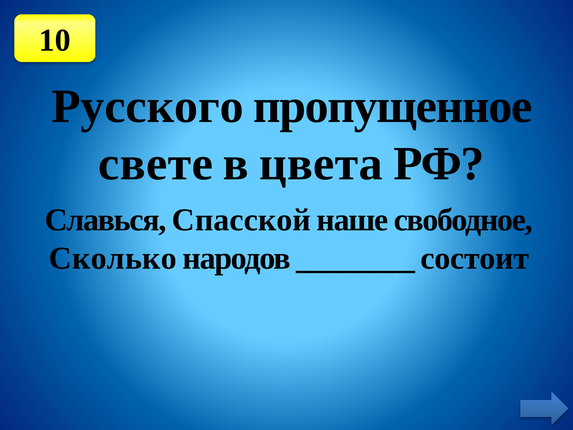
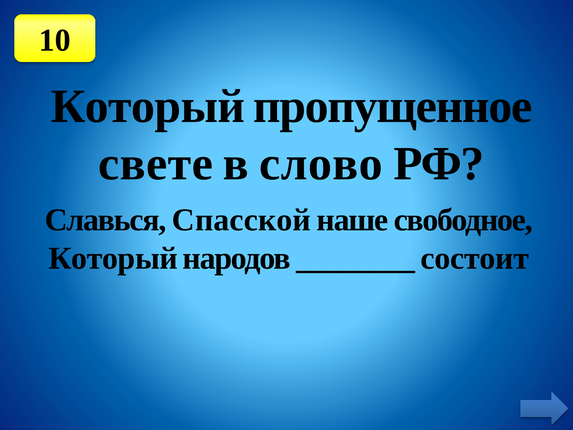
Русского: Русского -> Который (148, 106)
цвета: цвета -> слово (321, 164)
Сколько: Сколько -> Который (113, 258)
